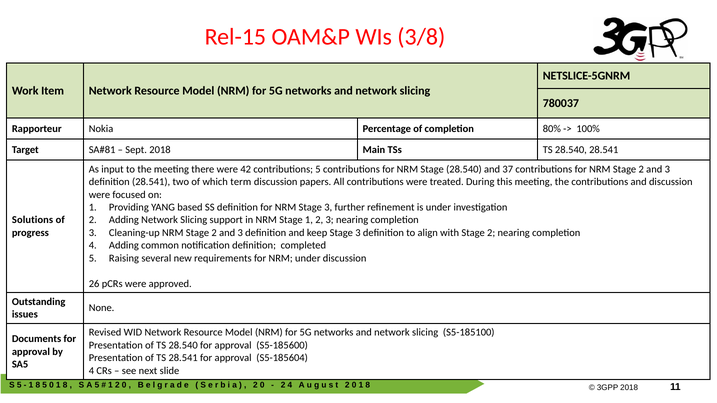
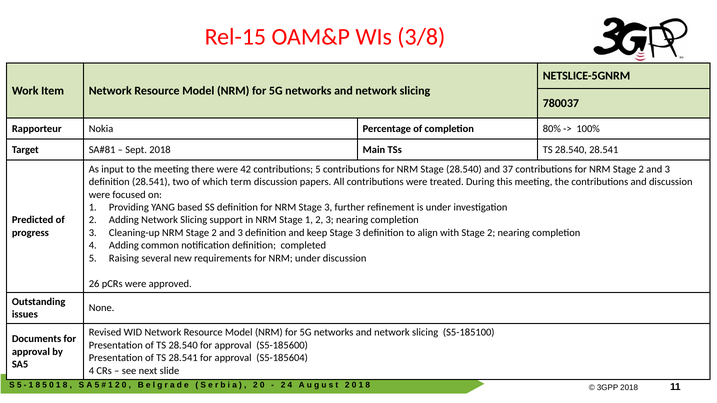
Solutions: Solutions -> Predicted (33, 220)
